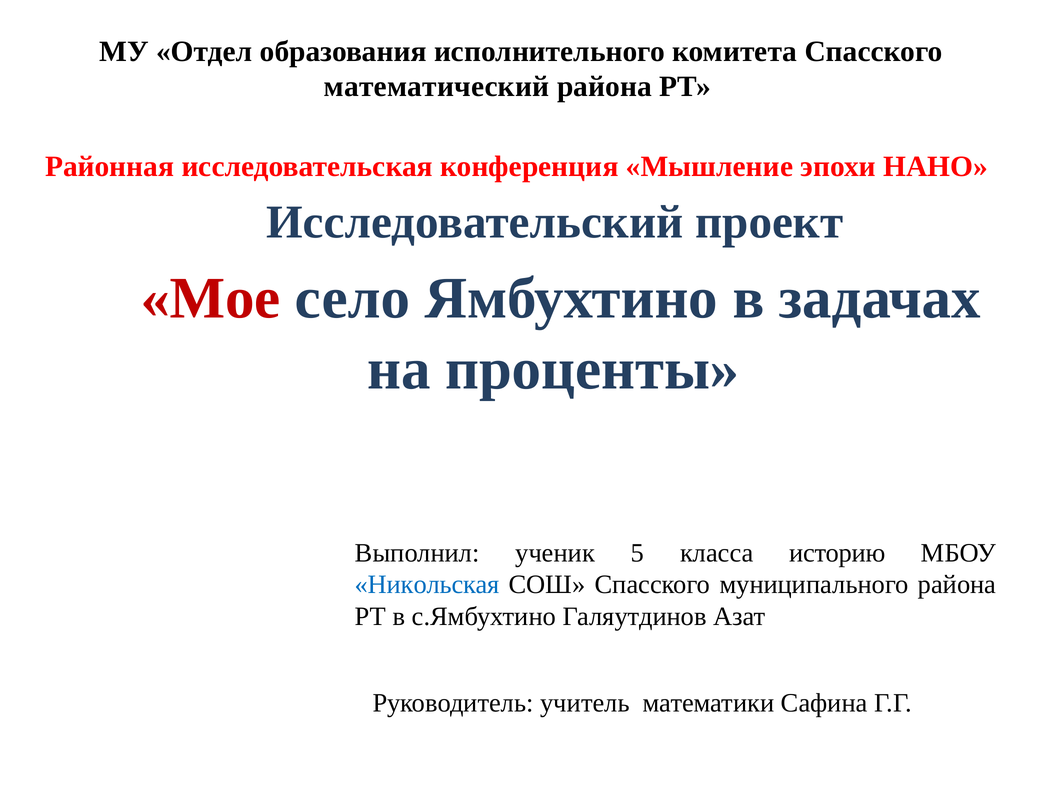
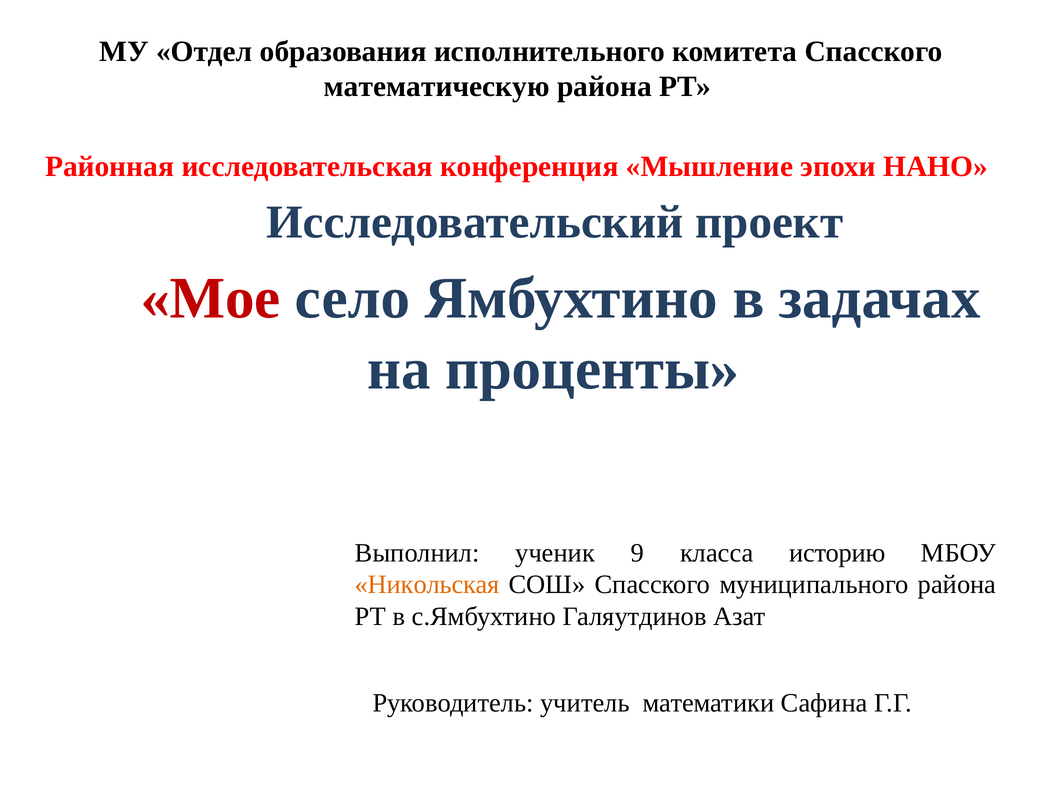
математический: математический -> математическую (437, 87)
5: 5 -> 9 (638, 553)
Никольская colour: blue -> orange (427, 585)
